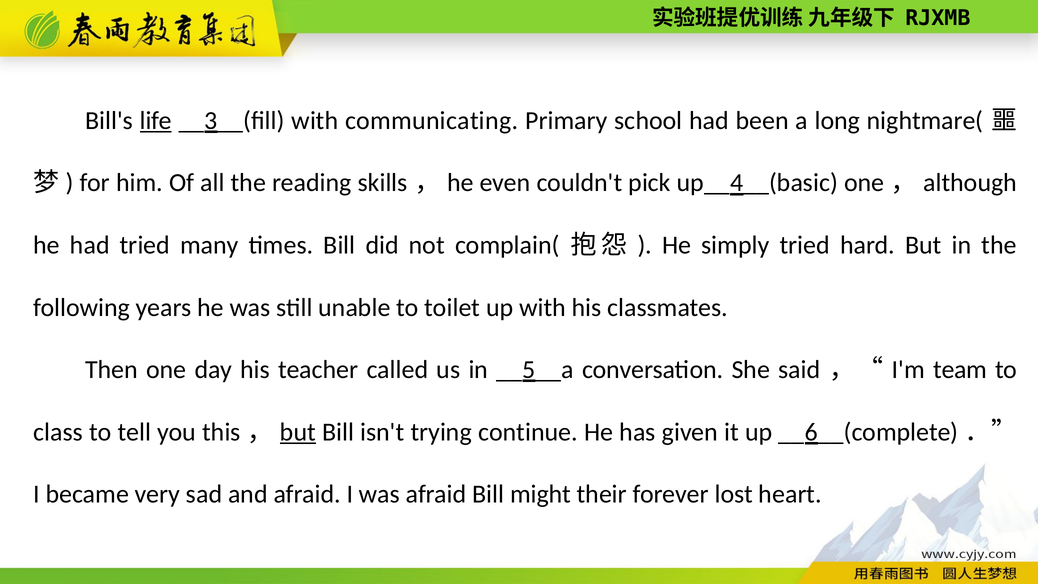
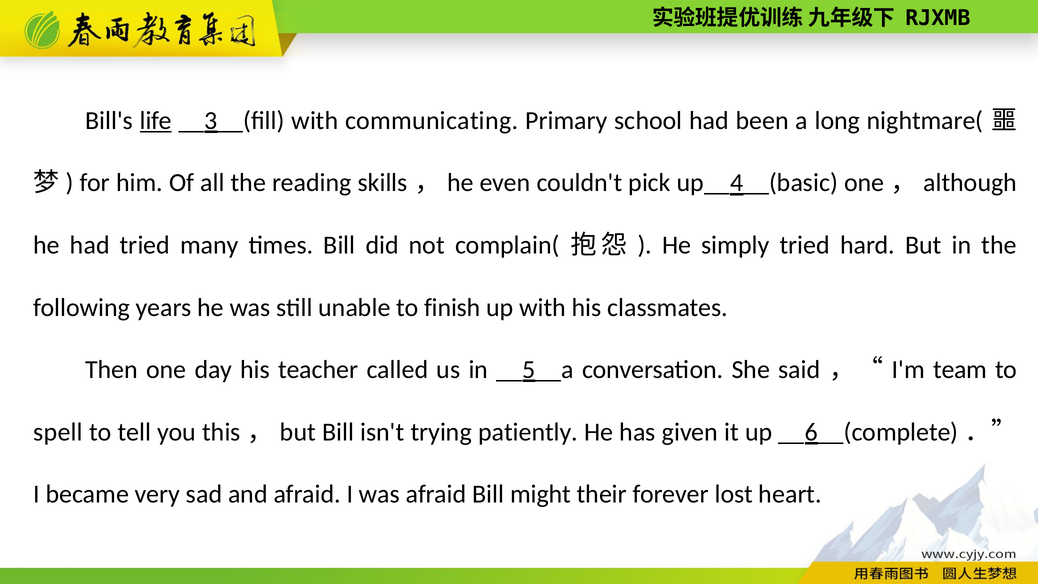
toilet: toilet -> finish (452, 307)
class: class -> spell (58, 432)
but underline: present -> none (298, 432)
continue: continue -> patiently (528, 432)
